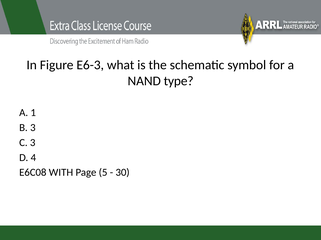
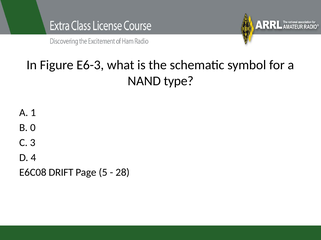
B 3: 3 -> 0 (33, 128)
WITH: WITH -> DRIFT (61, 173)
30: 30 -> 28 (123, 173)
